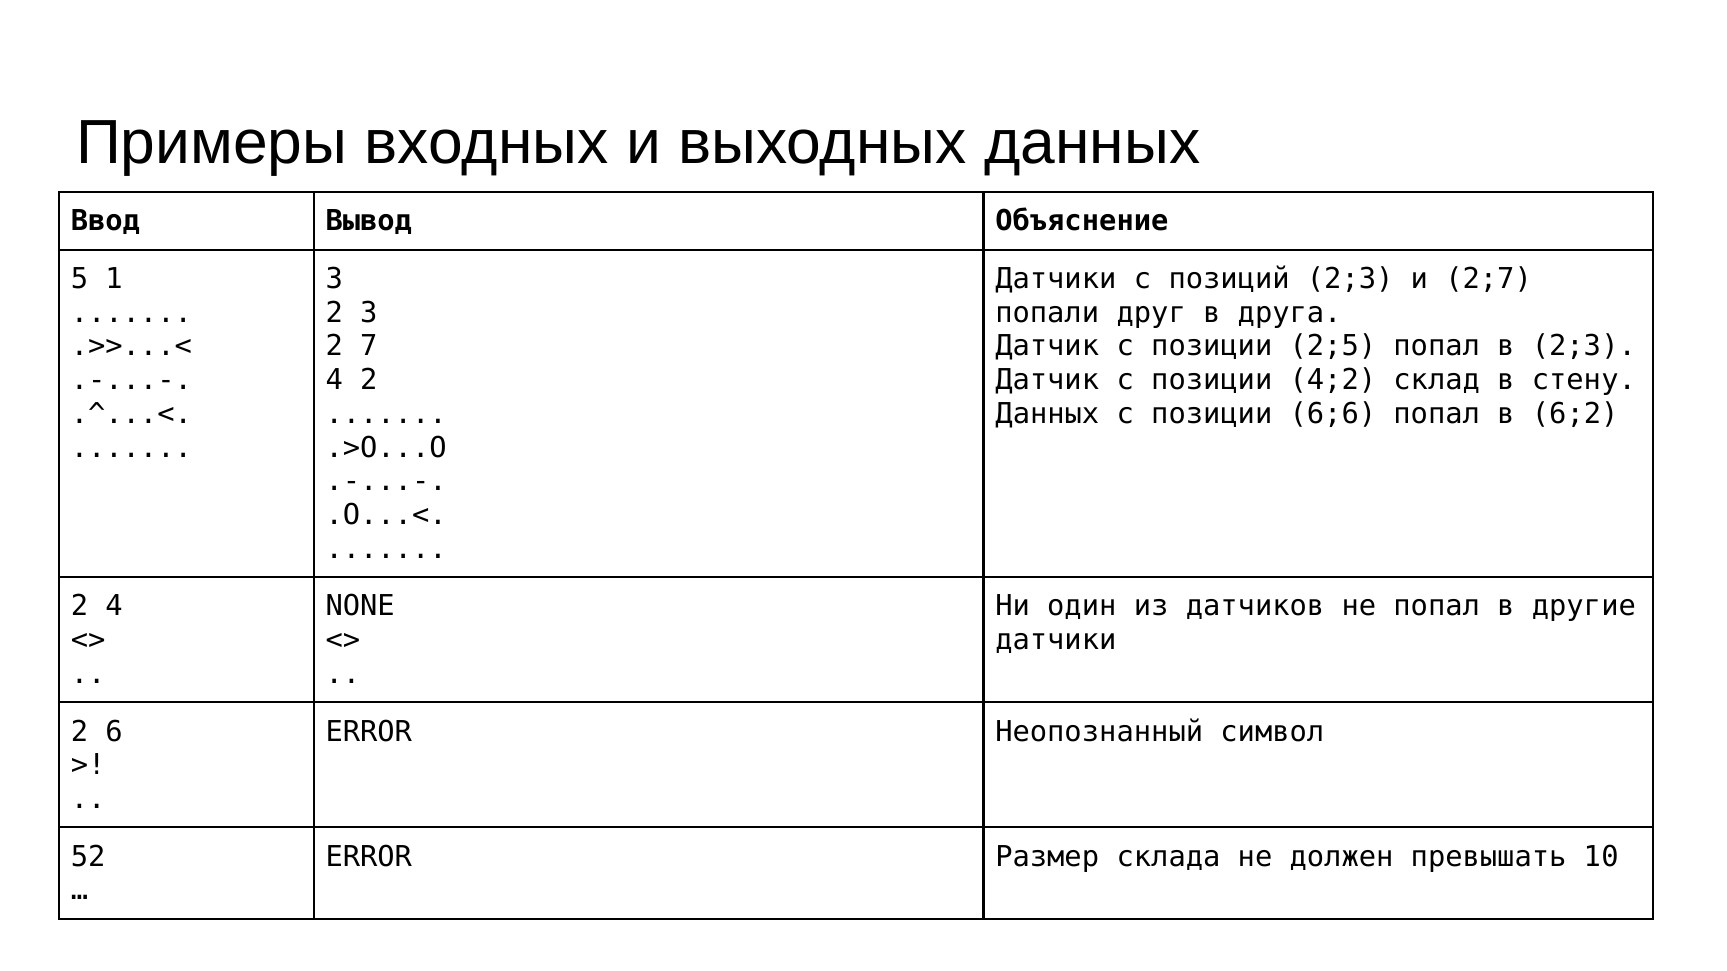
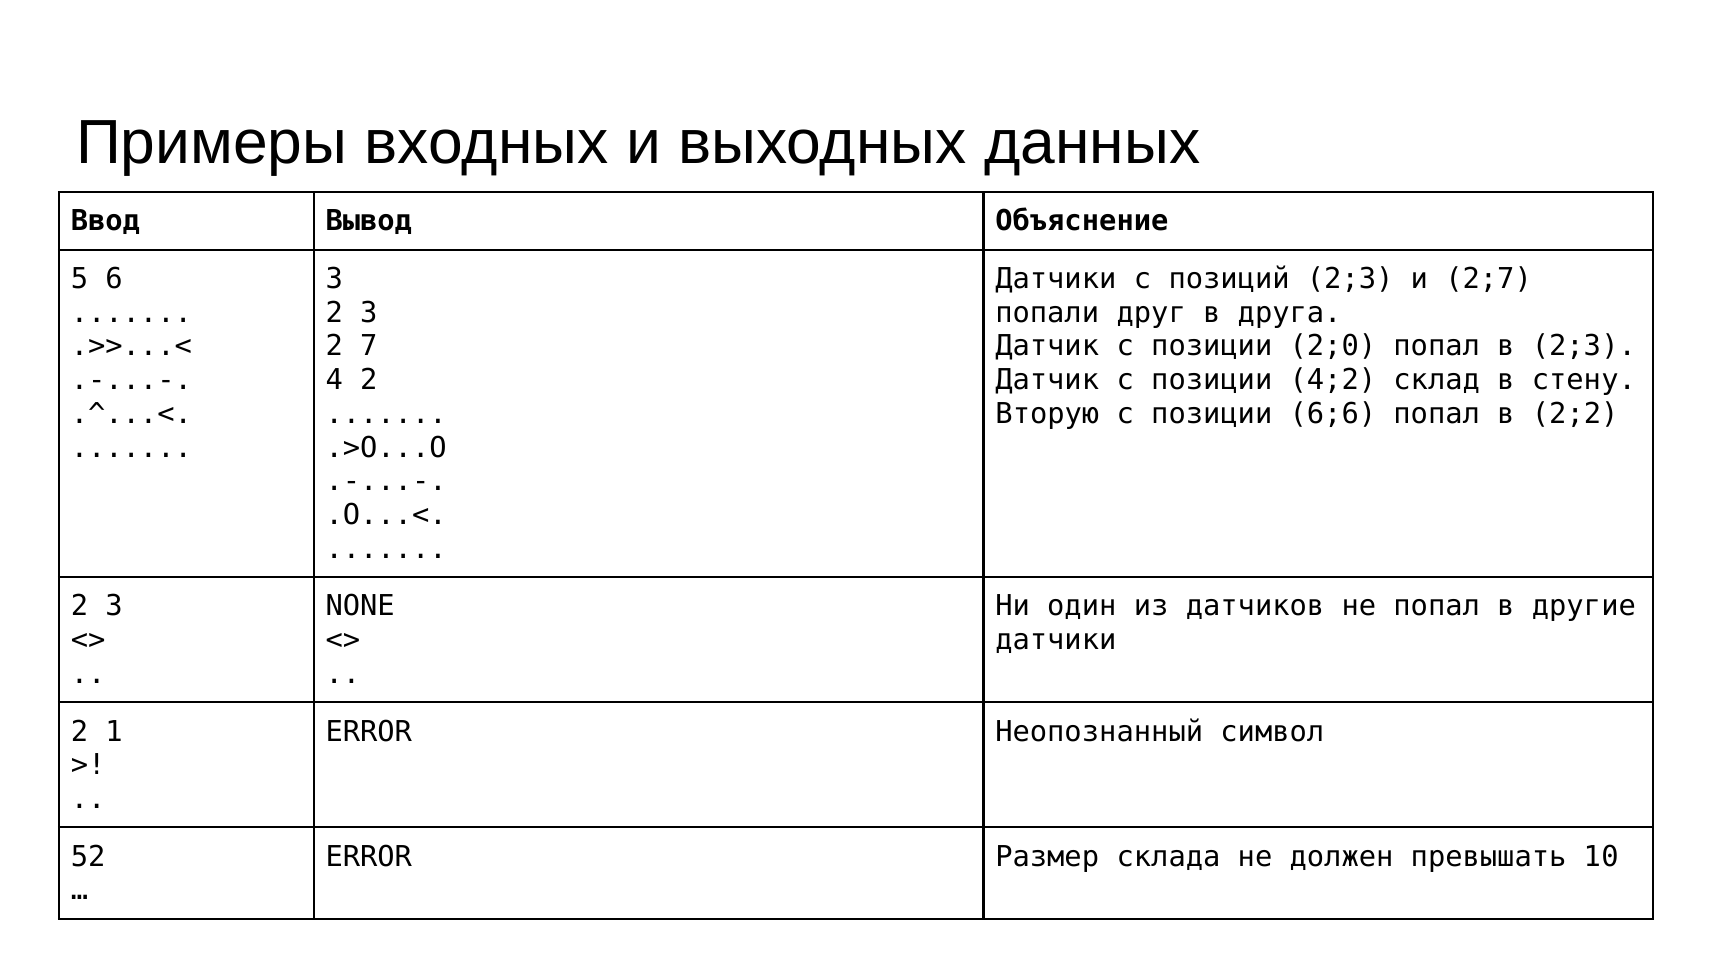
1: 1 -> 6 (114, 279)
2;5: 2;5 -> 2;0 (1333, 347)
Данных: Данных -> Вторую (1047, 414)
6;2: 6;2 -> 2;2 (1575, 414)
4: 4 -> 3 (114, 607)
6: 6 -> 1 (114, 732)
